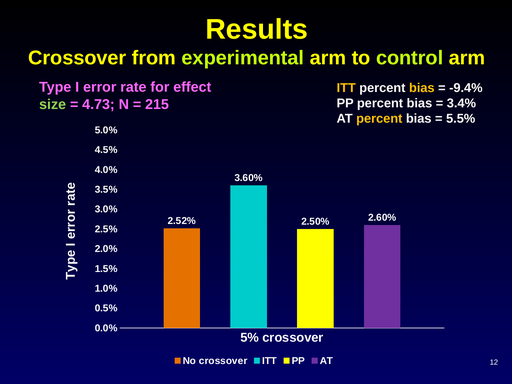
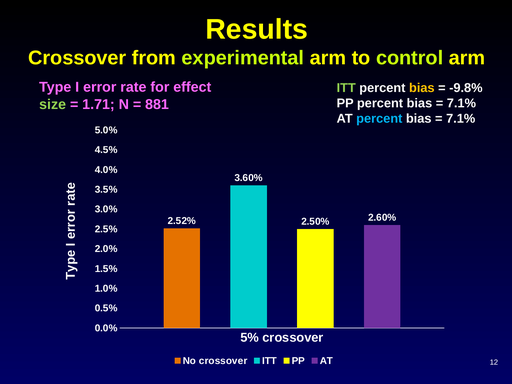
ITT colour: yellow -> light green (346, 88)
-9.4%: -9.4% -> -9.8% (466, 88)
3.4%: 3.4% -> 7.1% (461, 103)
4.73: 4.73 -> 1.71 (98, 104)
215: 215 -> 881 (157, 104)
percent colour: yellow -> light blue (379, 119)
5.5%: 5.5% -> 7.1% (461, 119)
